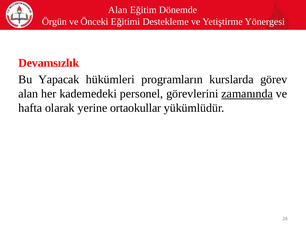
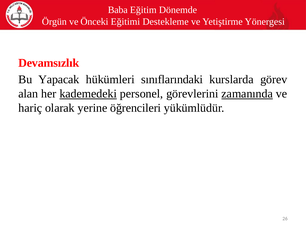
Alan: Alan -> Baba (118, 10)
programların: programların -> sınıflarındaki (172, 80)
kademedeki underline: none -> present (88, 94)
hafta: hafta -> hariç (30, 108)
ortaokullar: ortaokullar -> öğrencileri (136, 108)
